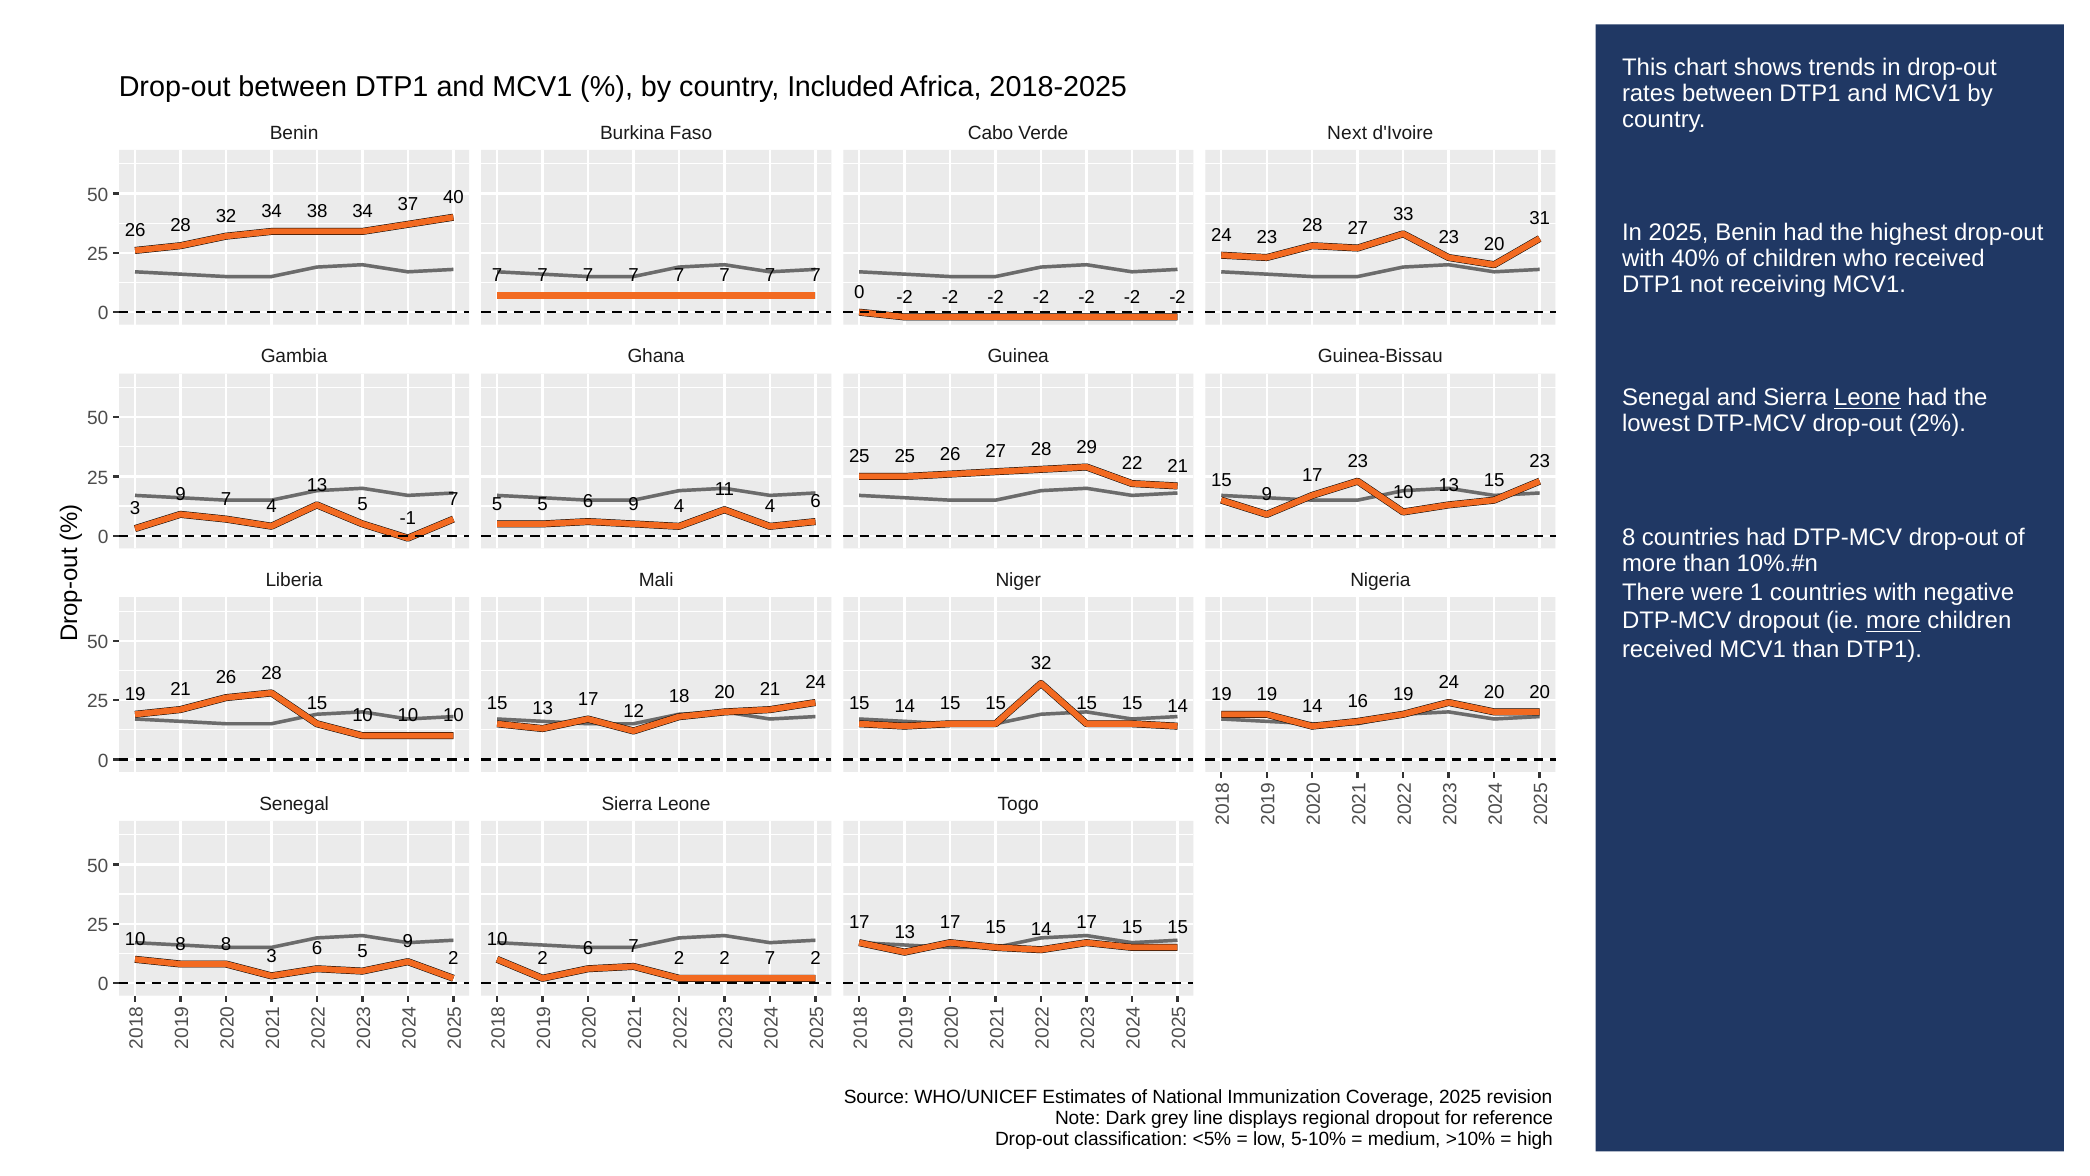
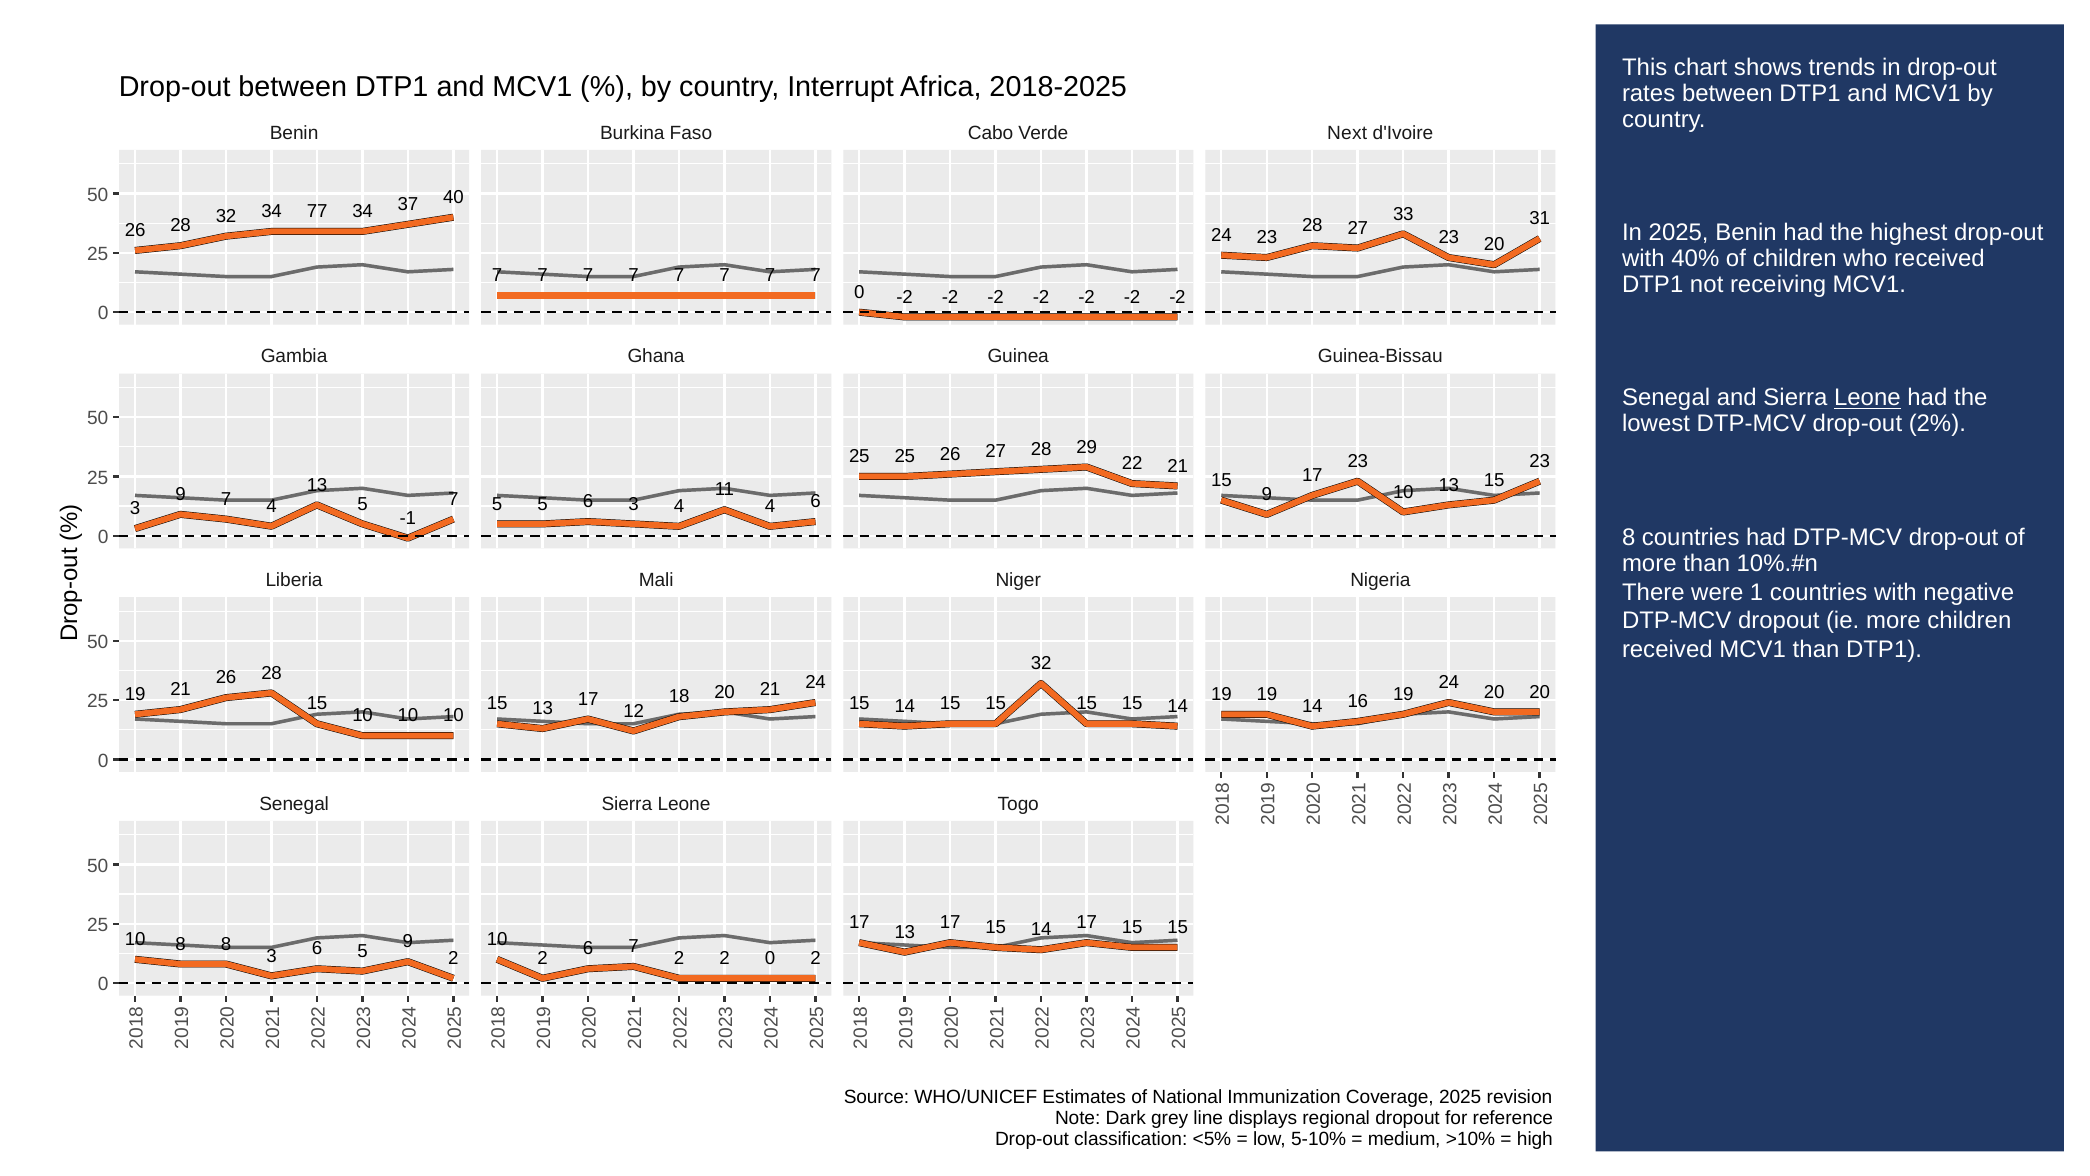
Included: Included -> Interrupt (841, 87)
38: 38 -> 77 (317, 211)
6 9: 9 -> 3 (634, 504)
more underline: present -> none (1893, 621)
7: 7 -> 0 (770, 958)
